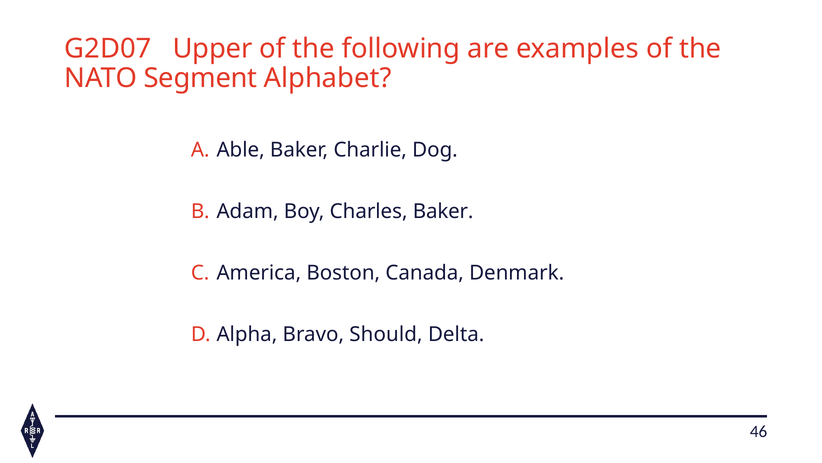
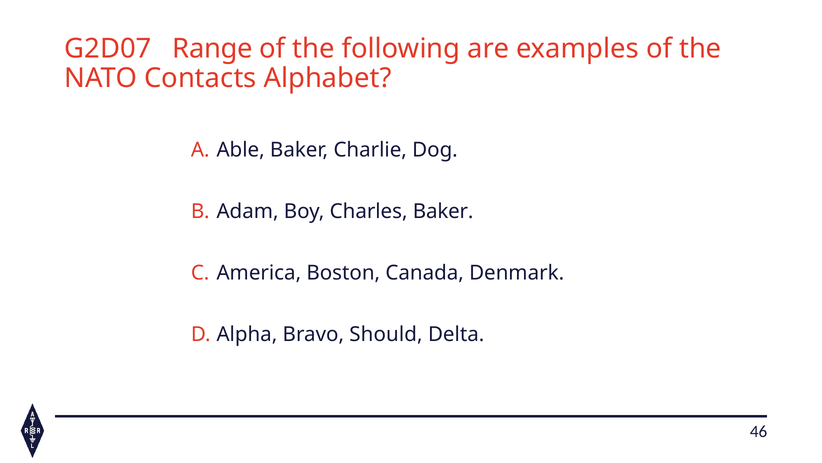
Upper: Upper -> Range (213, 48)
Segment: Segment -> Contacts (200, 78)
